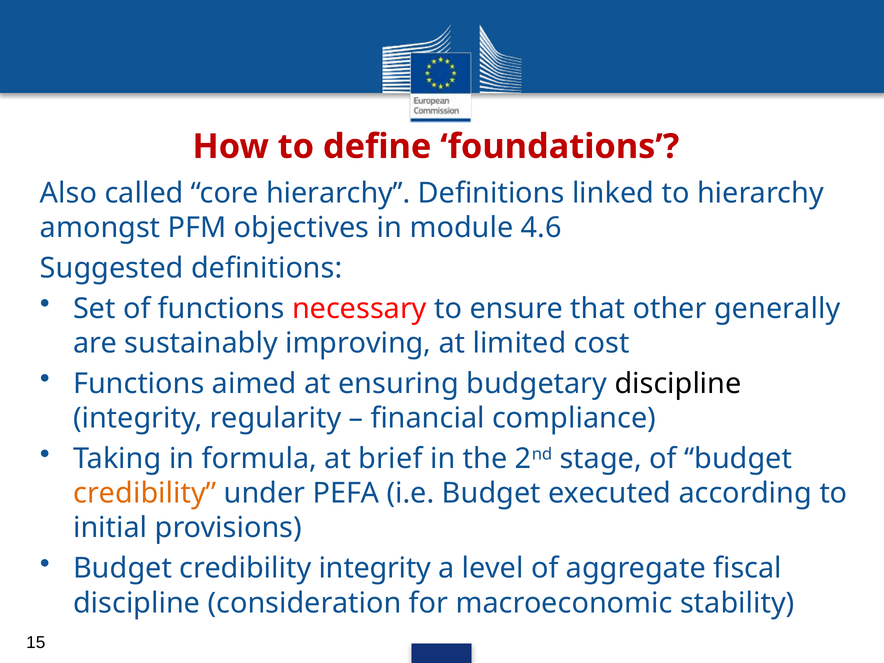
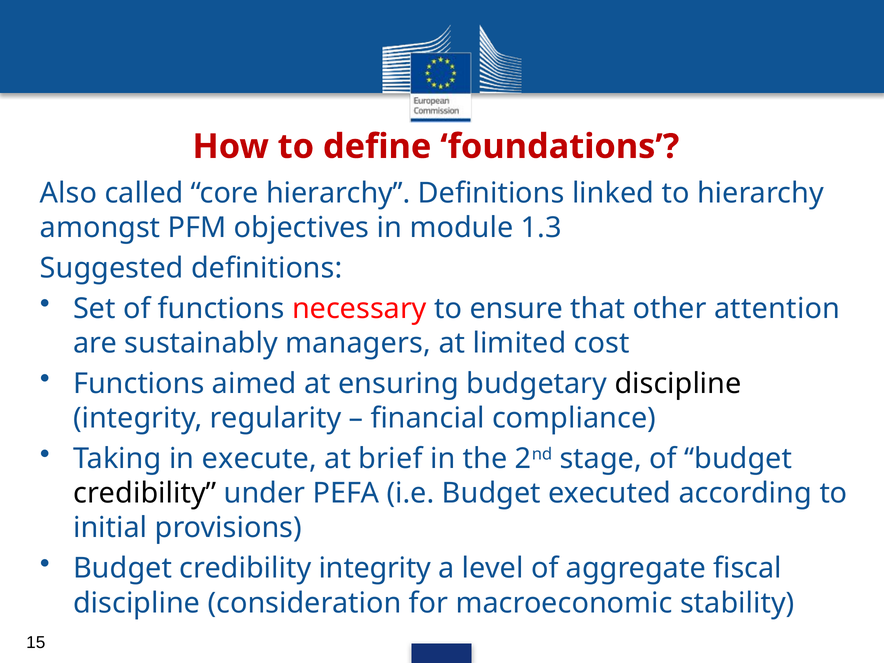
4.6: 4.6 -> 1.3 (541, 228)
generally: generally -> attention (777, 309)
improving: improving -> managers (358, 343)
formula: formula -> execute (259, 459)
credibility colour: orange -> black (145, 493)
